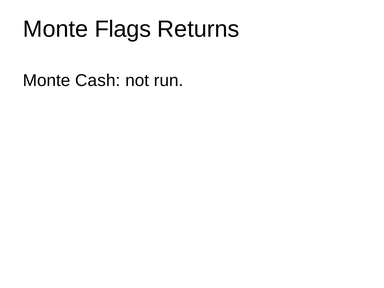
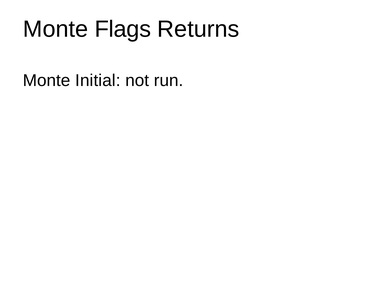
Cash: Cash -> Initial (98, 81)
